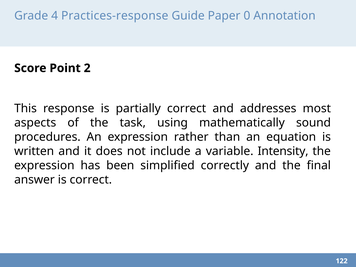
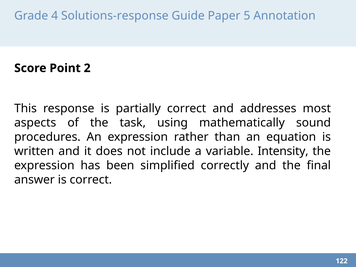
Practices-response: Practices-response -> Solutions-response (115, 16)
0: 0 -> 5 (247, 16)
